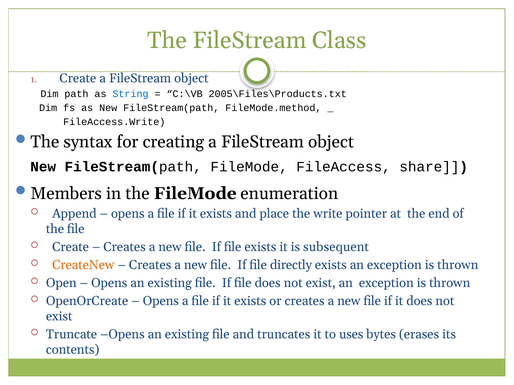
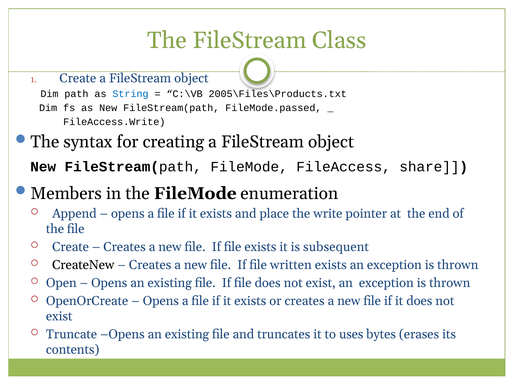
FileMode.method: FileMode.method -> FileMode.passed (273, 108)
CreateNew colour: orange -> black (83, 265)
directly: directly -> written (291, 265)
